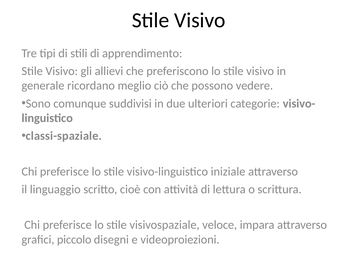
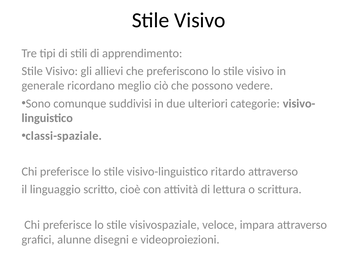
iniziale: iniziale -> ritardo (228, 172)
piccolo: piccolo -> alunne (74, 240)
